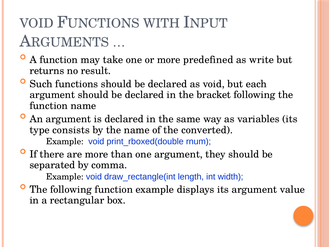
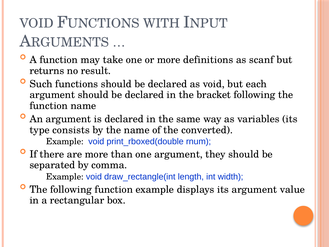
predefined: predefined -> definitions (208, 60)
write: write -> scanf (261, 60)
